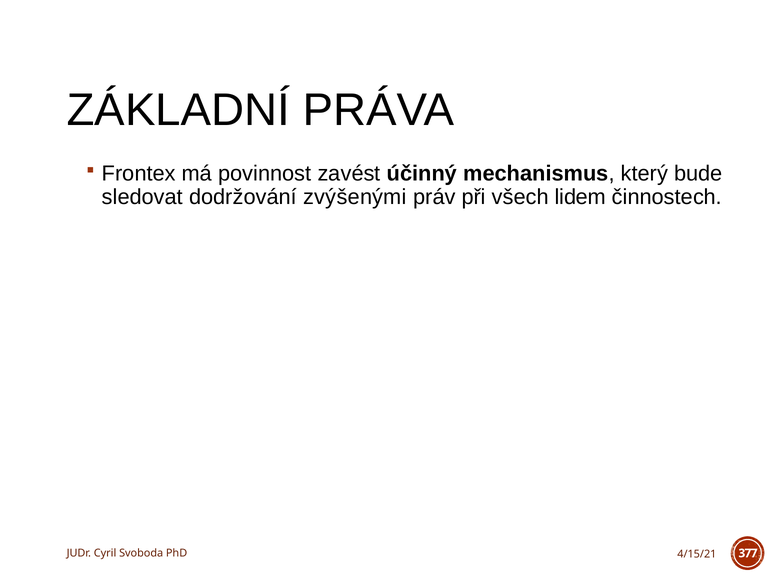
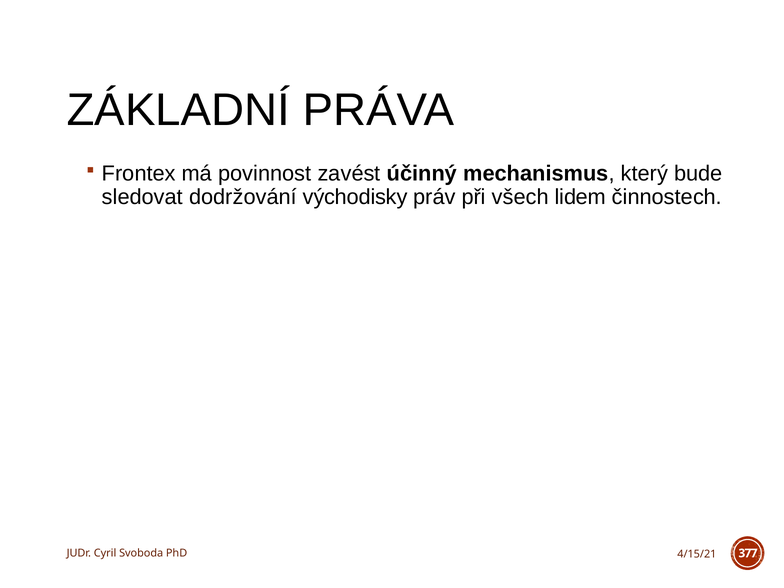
zvýšenými: zvýšenými -> východisky (355, 197)
